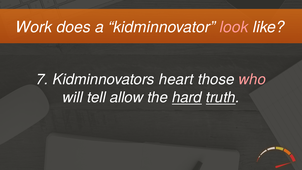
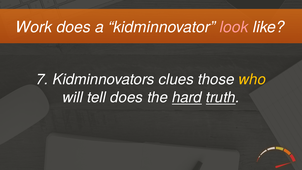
heart: heart -> clues (176, 79)
who colour: pink -> yellow (252, 79)
tell allow: allow -> does (127, 97)
